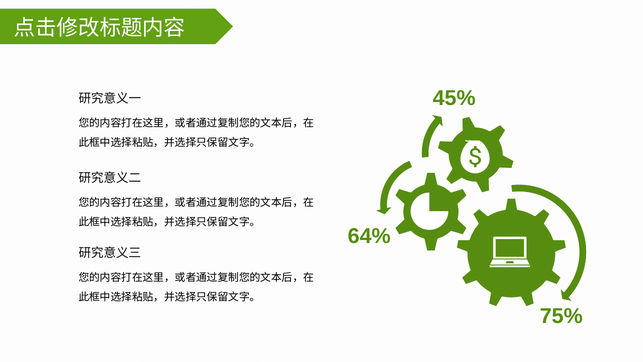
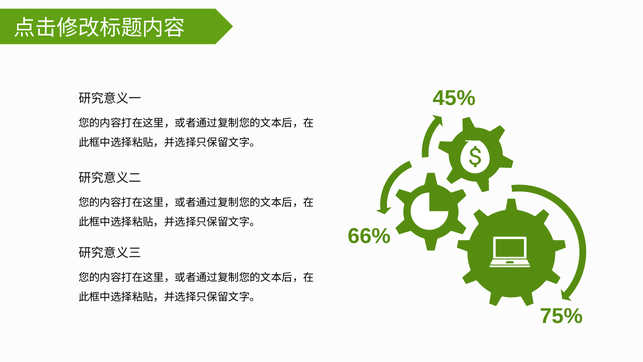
64%: 64% -> 66% (369, 236)
